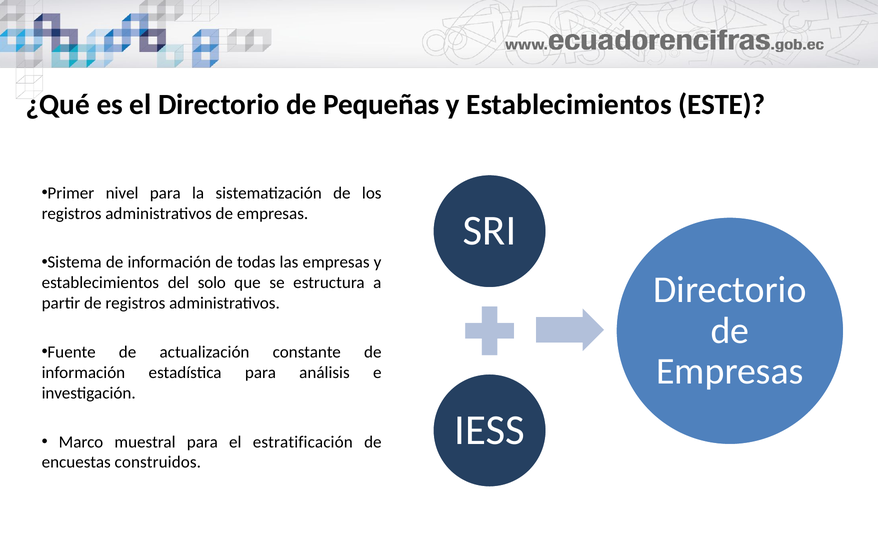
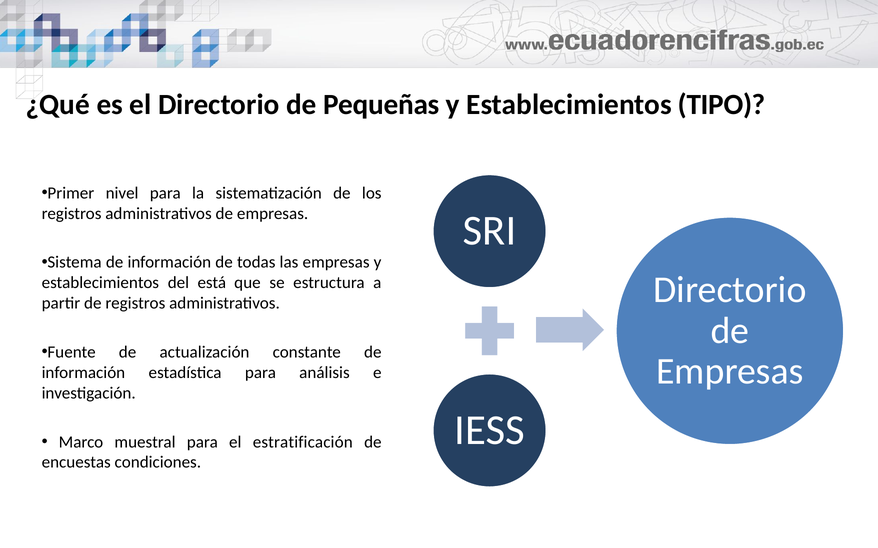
ESTE: ESTE -> TIPO (722, 104)
solo: solo -> está (212, 283)
construidos: construidos -> condiciones (158, 463)
